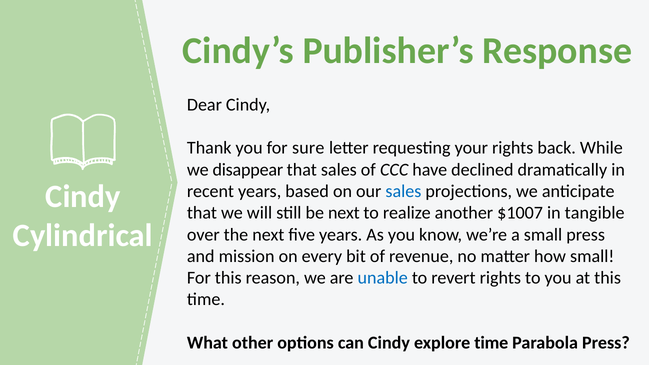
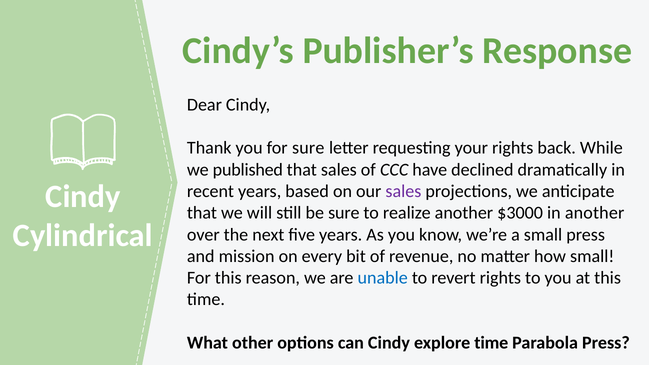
disappear: disappear -> published (248, 170)
sales colour: blue -> purple (403, 191)
be next: next -> sure (344, 213)
$1007: $1007 -> $3000 (520, 213)
in tangible: tangible -> another (595, 213)
